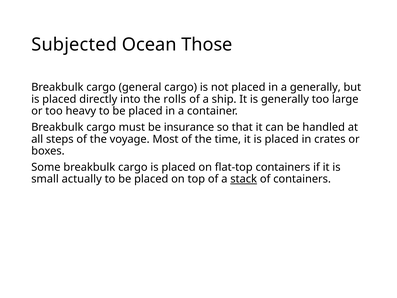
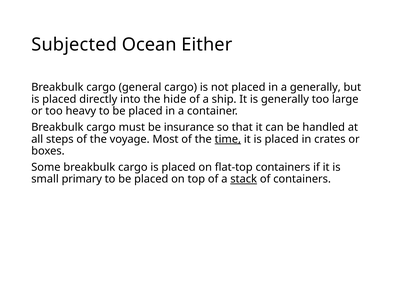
Those: Those -> Either (207, 45)
rolls: rolls -> hide (175, 99)
time underline: none -> present (228, 139)
actually: actually -> primary (82, 179)
